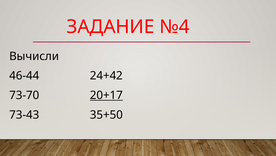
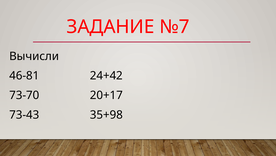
№4: №4 -> №7 (175, 27)
46-44: 46-44 -> 46-81 (24, 75)
20+17 underline: present -> none (106, 95)
35+50: 35+50 -> 35+98 (106, 114)
